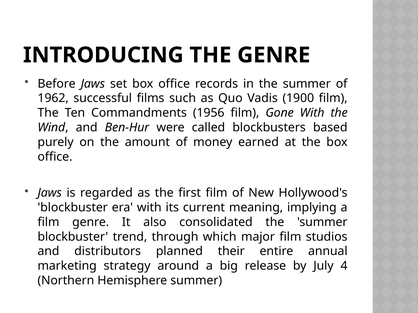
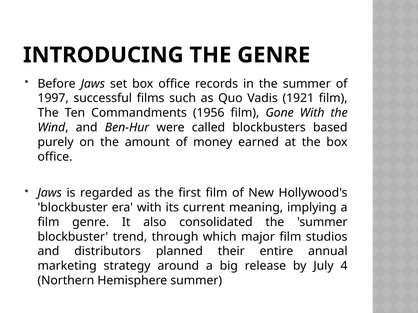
1962: 1962 -> 1997 (53, 98)
1900: 1900 -> 1921 (298, 98)
